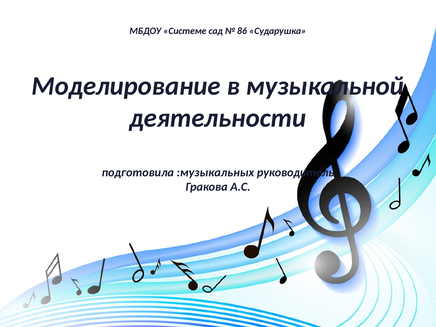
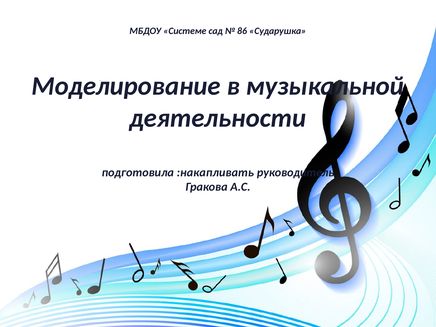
:музыкальных: :музыкальных -> :накапливать (215, 172)
